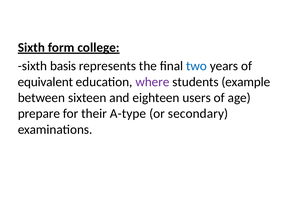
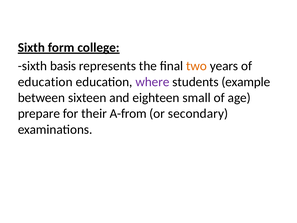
two colour: blue -> orange (197, 66)
equivalent: equivalent -> education (45, 82)
users: users -> small (197, 98)
A-type: A-type -> A-from (128, 113)
